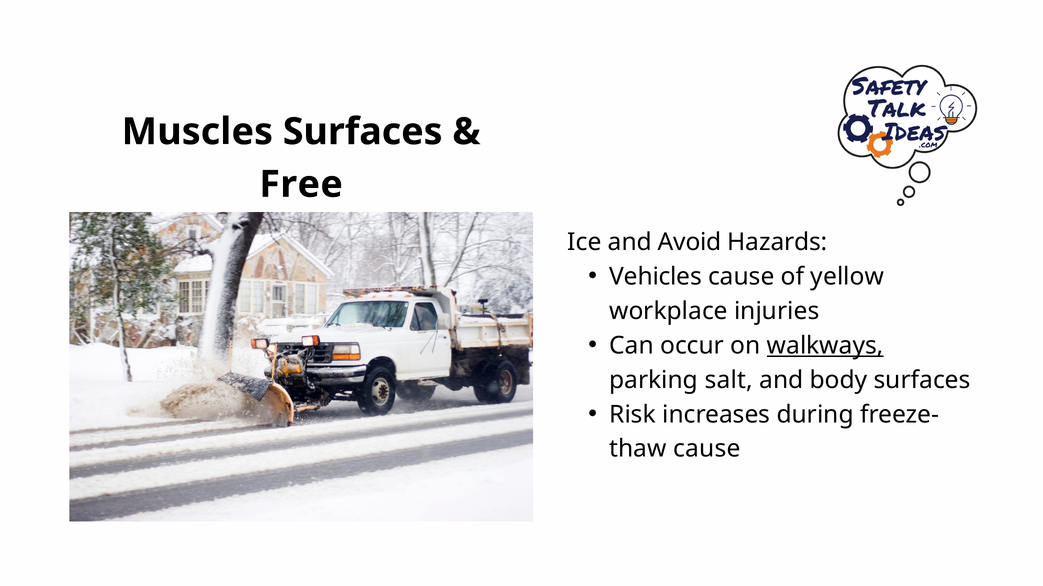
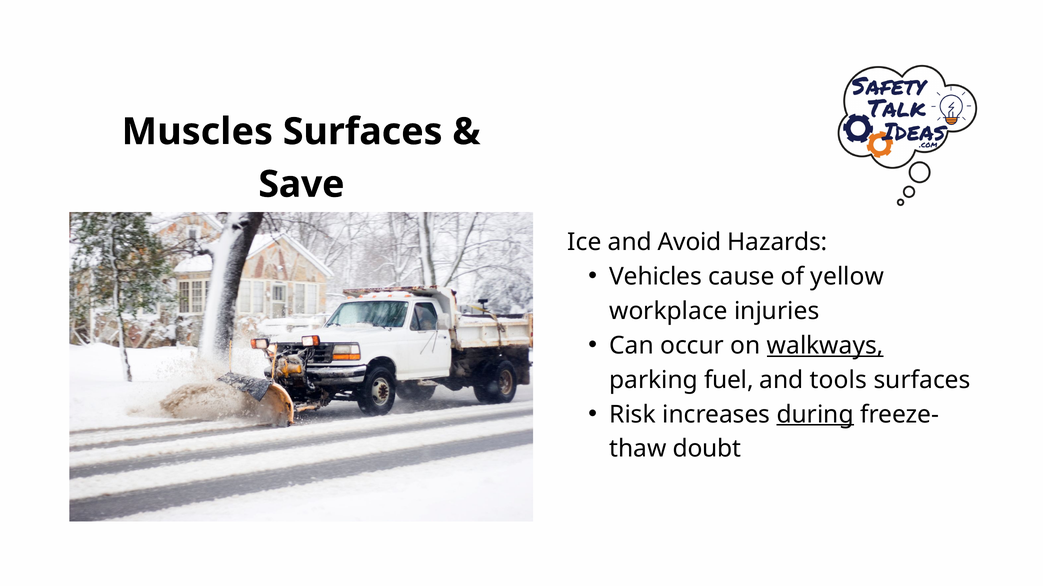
Free: Free -> Save (301, 185)
salt: salt -> fuel (729, 380)
body: body -> tools (839, 380)
during underline: none -> present (815, 415)
cause: cause -> doubt (707, 449)
